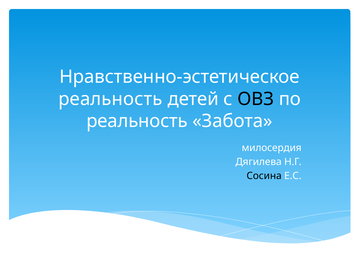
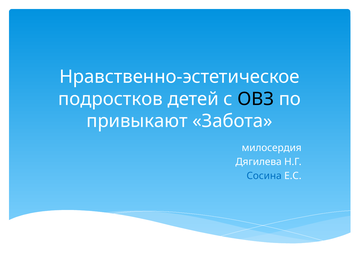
реальность: реальность -> подростков (110, 99)
реальность: реальность -> привыкают (137, 121)
Сосина colour: black -> blue (264, 176)
